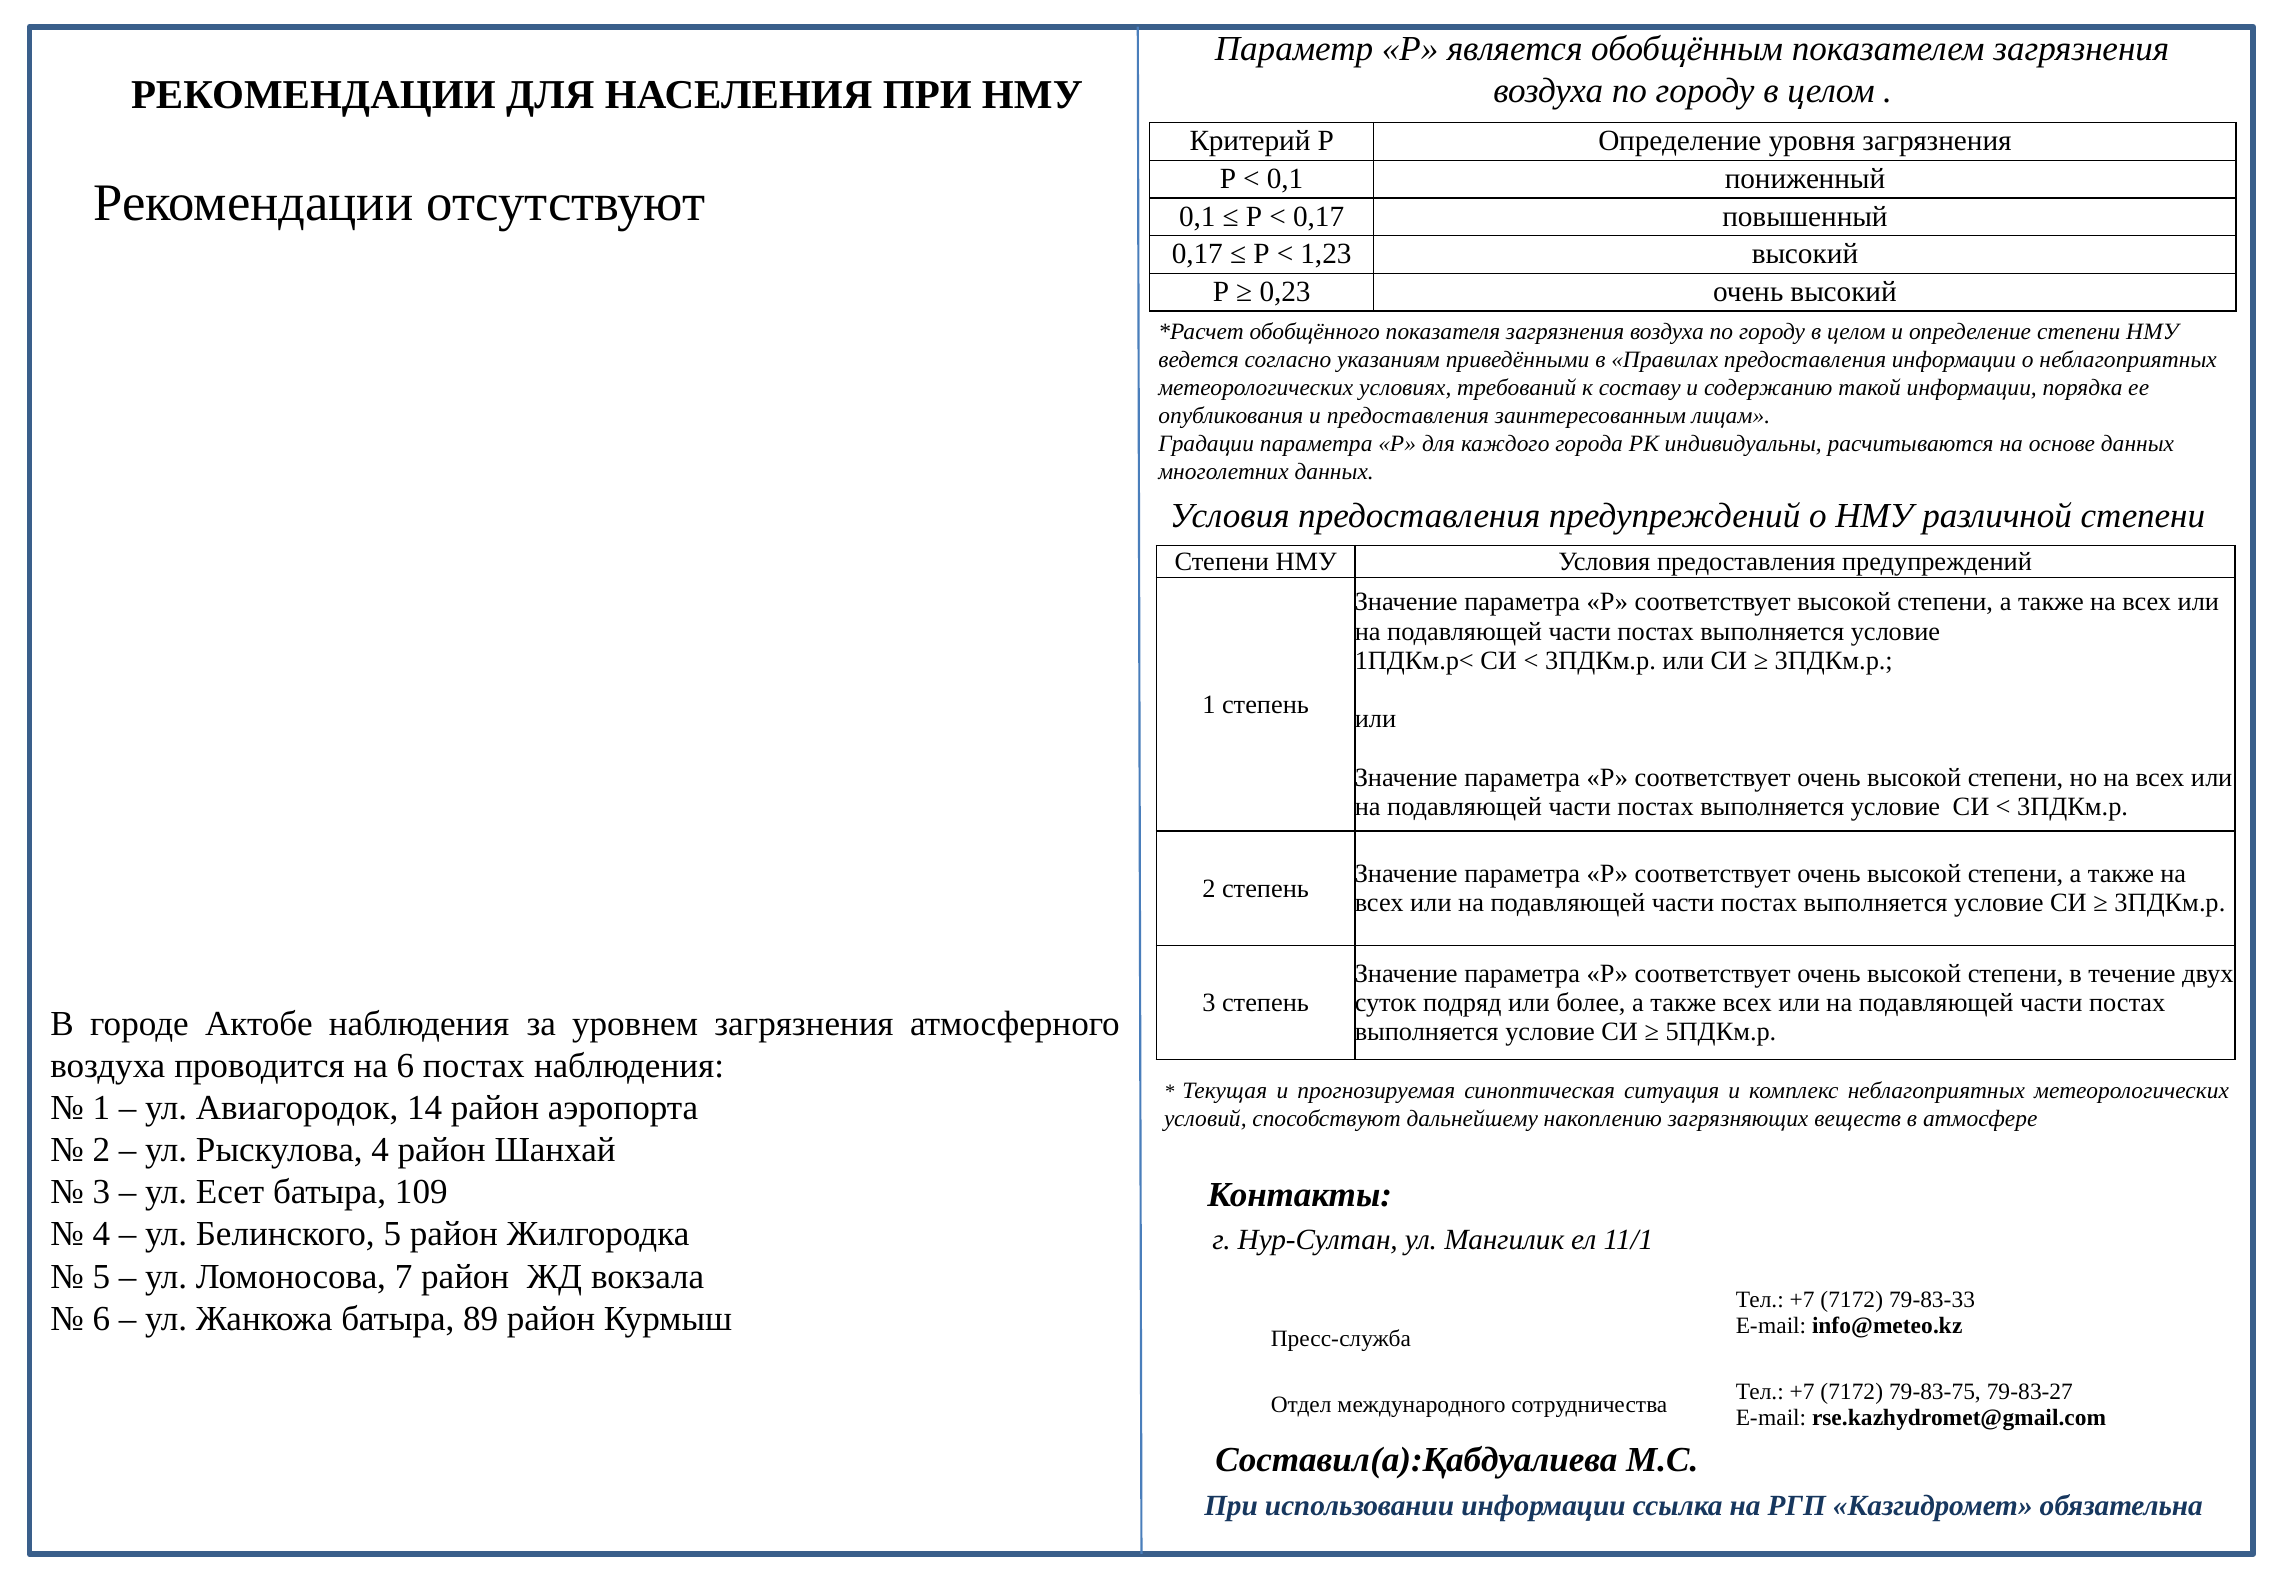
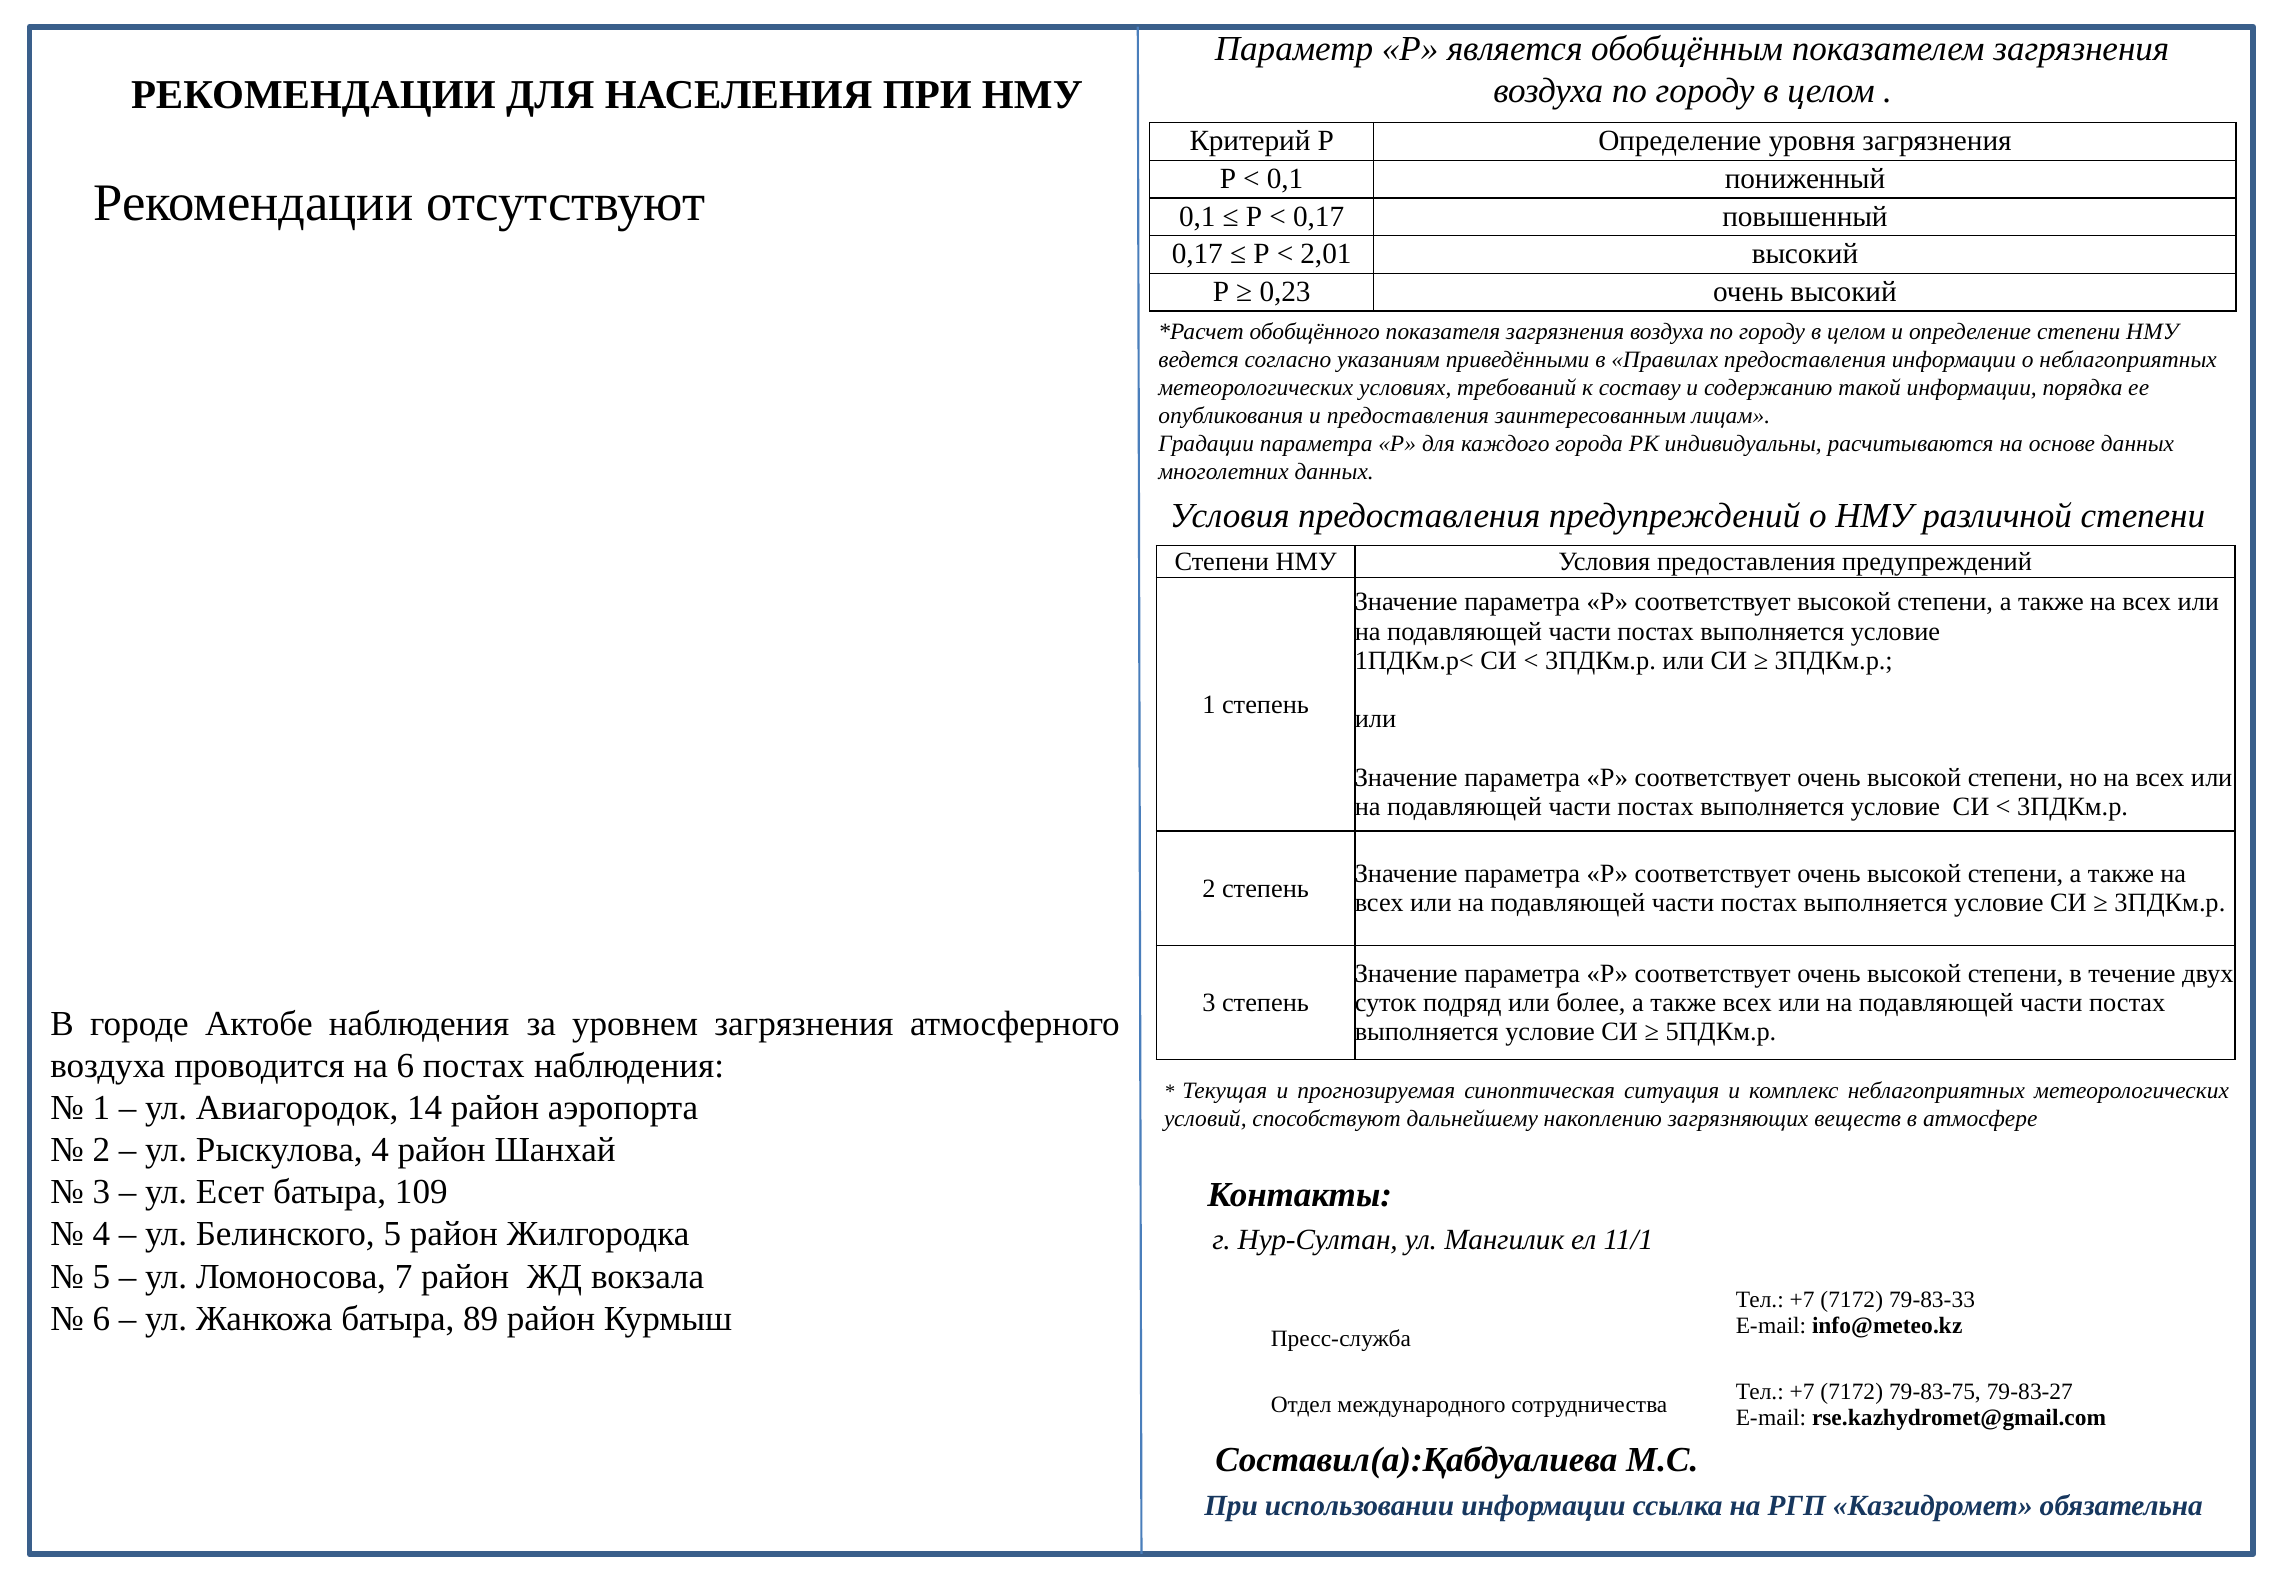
1,23: 1,23 -> 2,01 (1326, 254)
